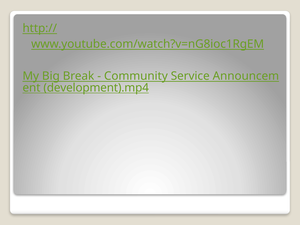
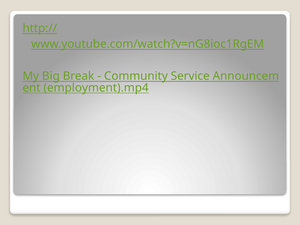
development).mp4: development).mp4 -> employment).mp4 (96, 88)
